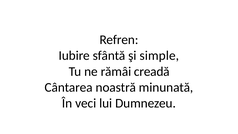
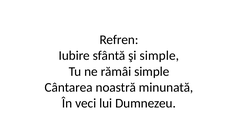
rămâi creadă: creadă -> simple (152, 71)
